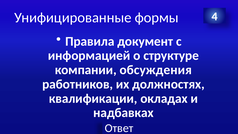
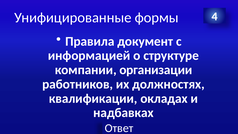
обсуждения: обсуждения -> организации (156, 70)
